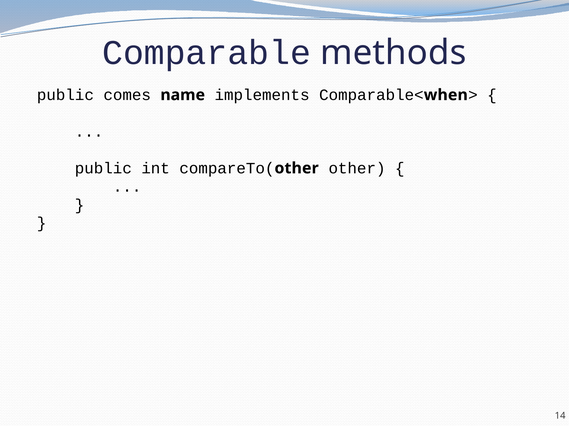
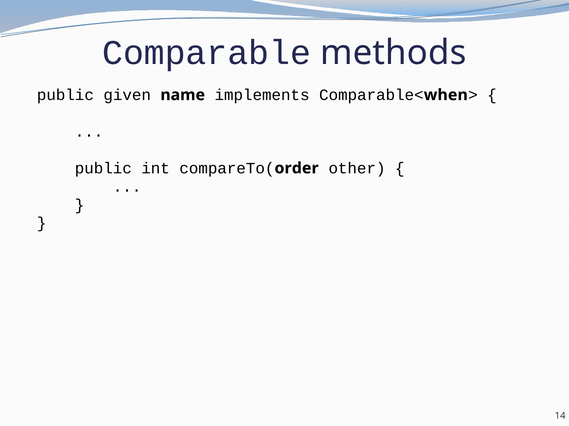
comes: comes -> given (127, 95)
other: other -> order (297, 168)
